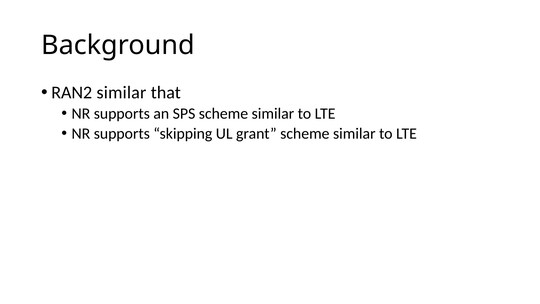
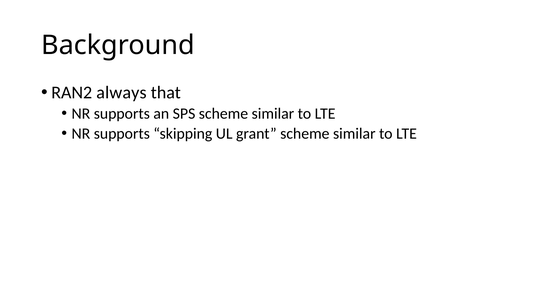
RAN2 similar: similar -> always (121, 93)
